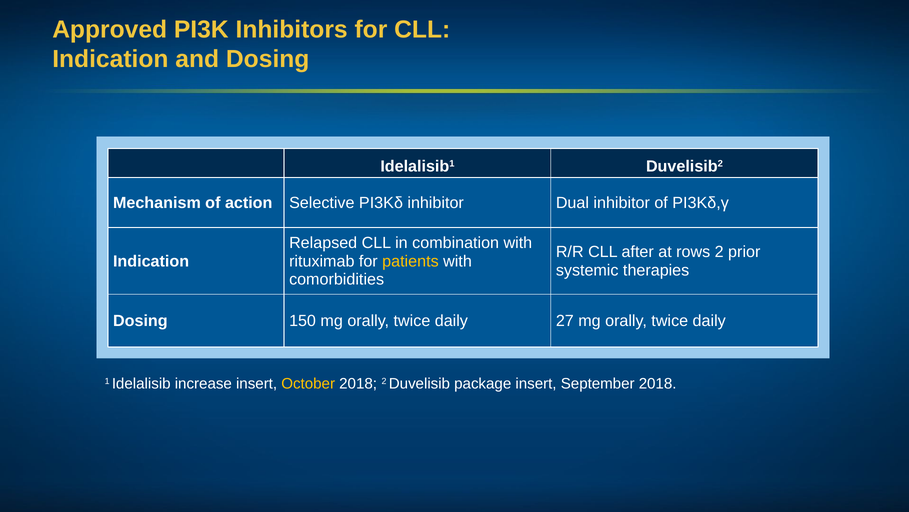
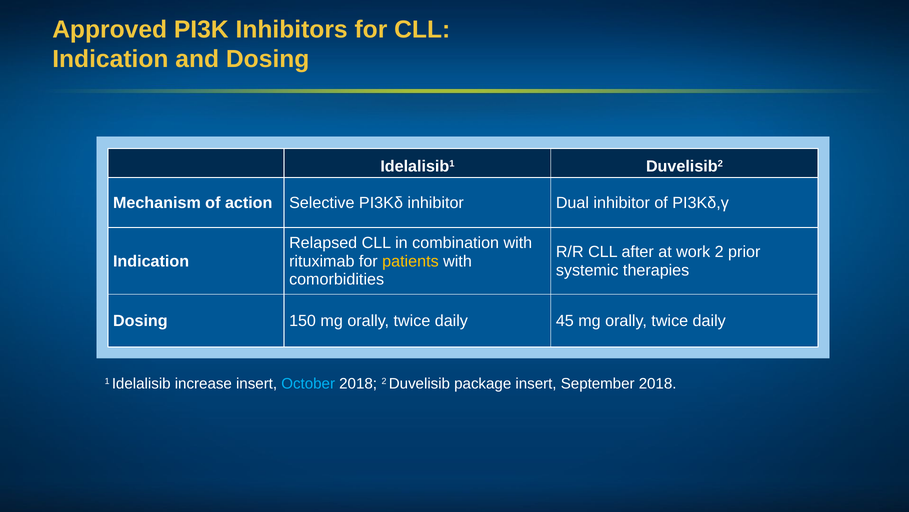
rows: rows -> work (693, 252)
27: 27 -> 45 (565, 320)
October colour: yellow -> light blue (308, 383)
